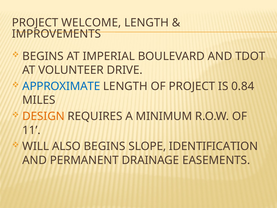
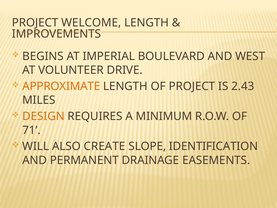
TDOT: TDOT -> WEST (250, 56)
APPROXIMATE colour: blue -> orange (61, 86)
0.84: 0.84 -> 2.43 (243, 86)
11: 11 -> 71 (31, 130)
ALSO BEGINS: BEGINS -> CREATE (105, 146)
